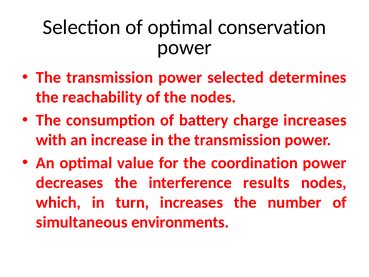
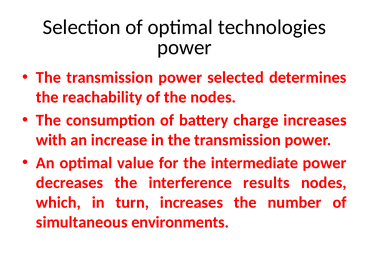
conservation: conservation -> technologies (272, 27)
coordination: coordination -> intermediate (254, 163)
